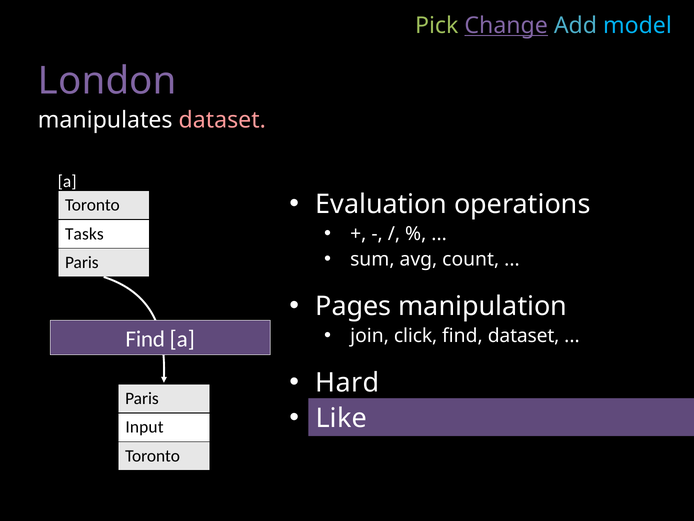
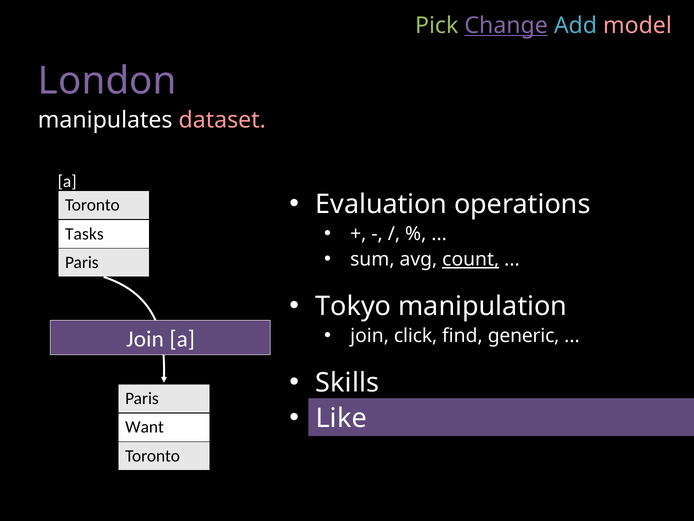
model colour: light blue -> pink (637, 26)
count underline: none -> present (471, 259)
Pages: Pages -> Tokyo (353, 306)
find dataset: dataset -> generic (524, 335)
Find: Find -> Join (145, 339)
Hard: Hard -> Skills (347, 382)
Input: Input -> Want (145, 427)
